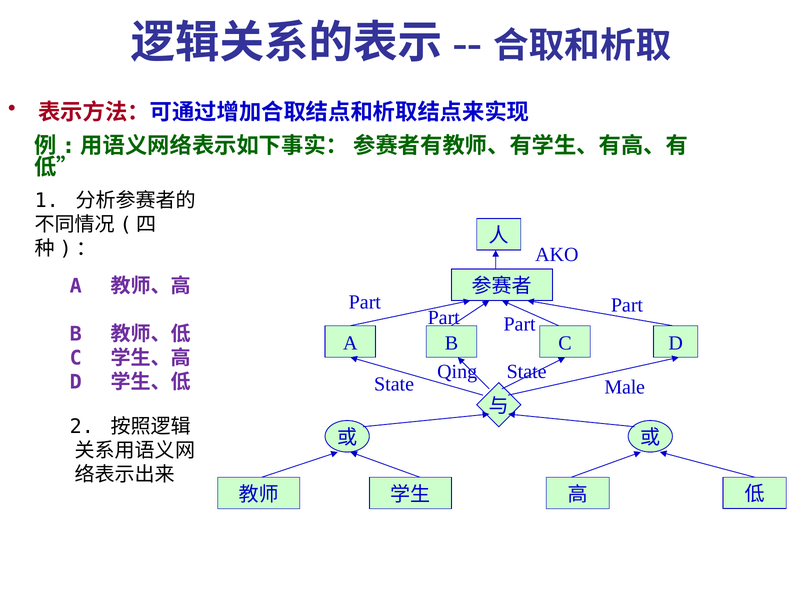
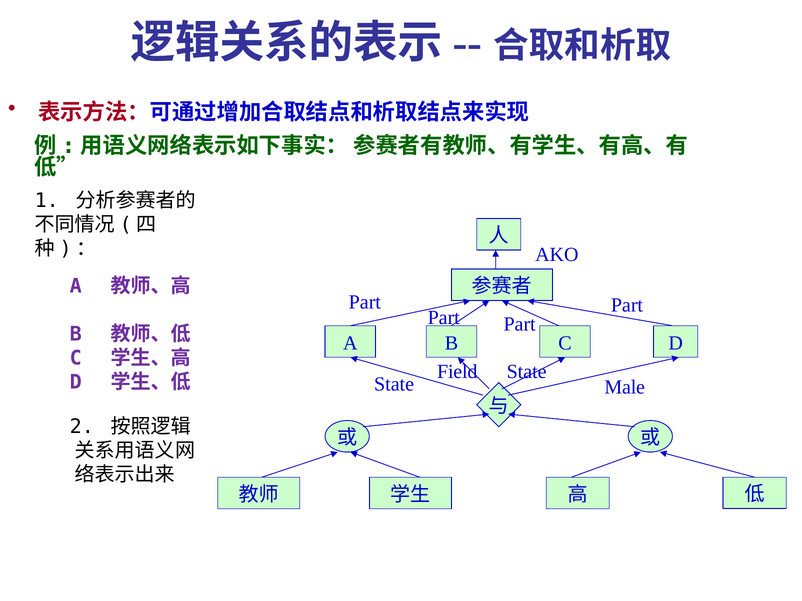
Qing: Qing -> Field (457, 372)
